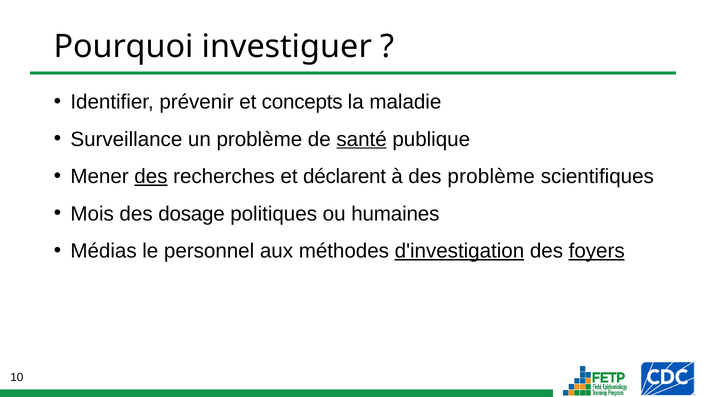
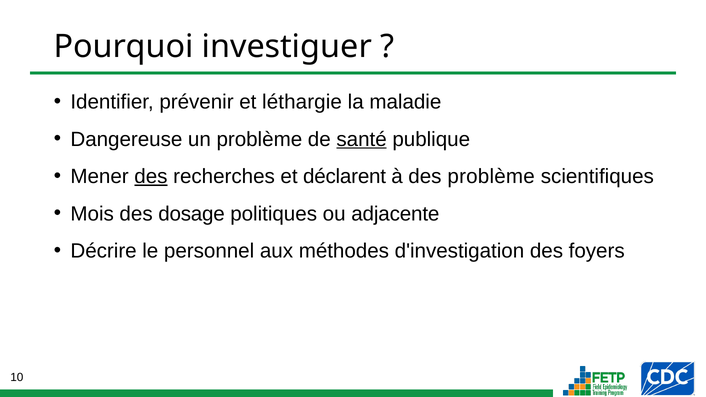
concepts: concepts -> léthargie (302, 102)
Surveillance: Surveillance -> Dangereuse (126, 139)
humaines: humaines -> adjacente (395, 214)
Médias: Médias -> Décrire (104, 251)
d'investigation underline: present -> none (459, 251)
foyers underline: present -> none (597, 251)
